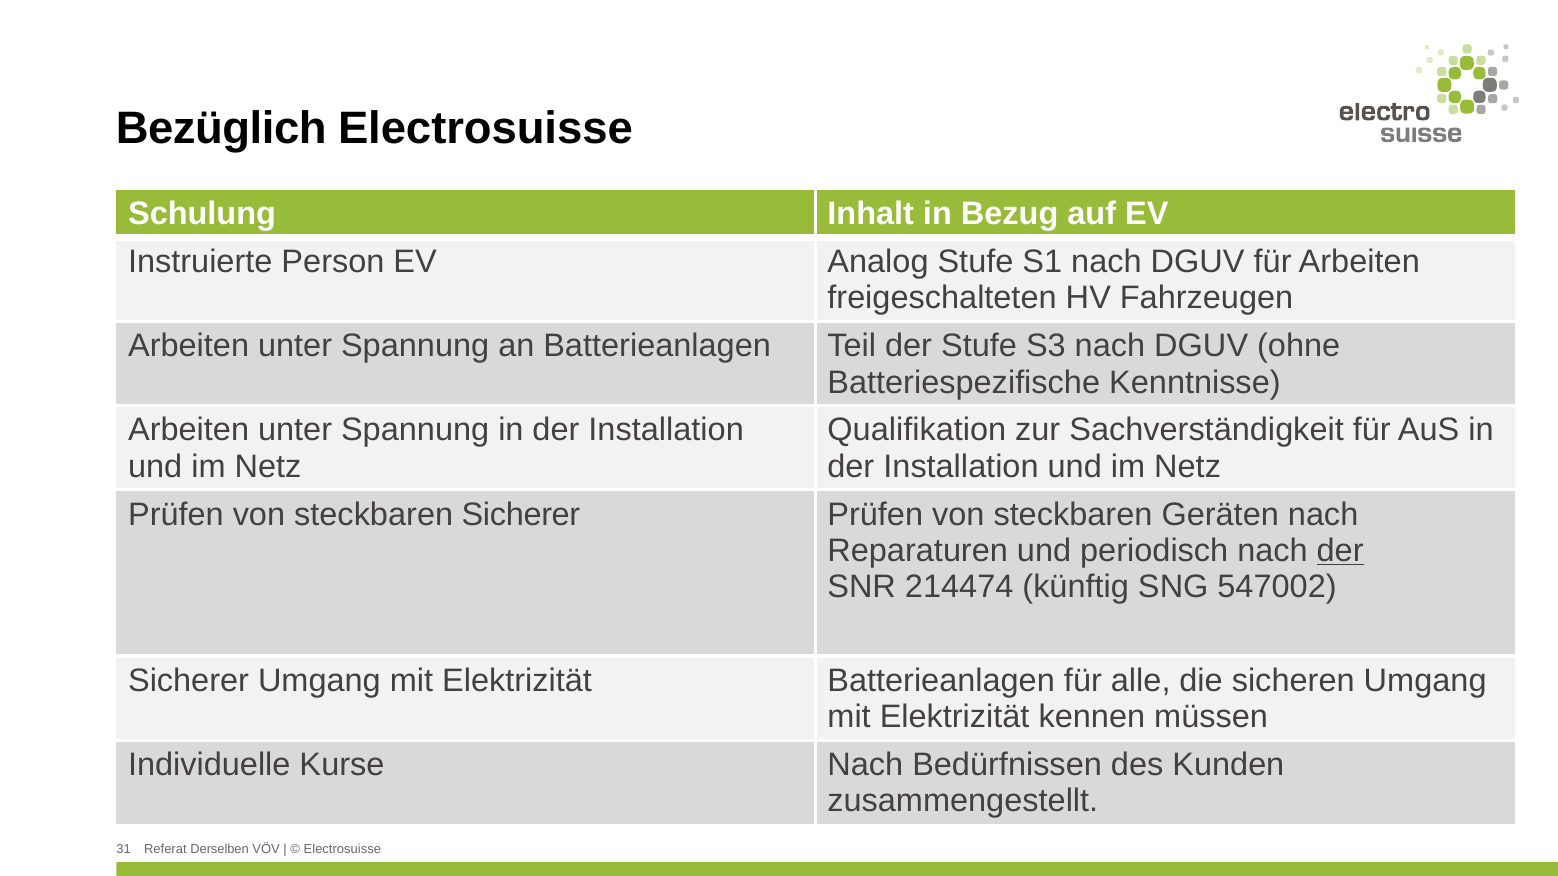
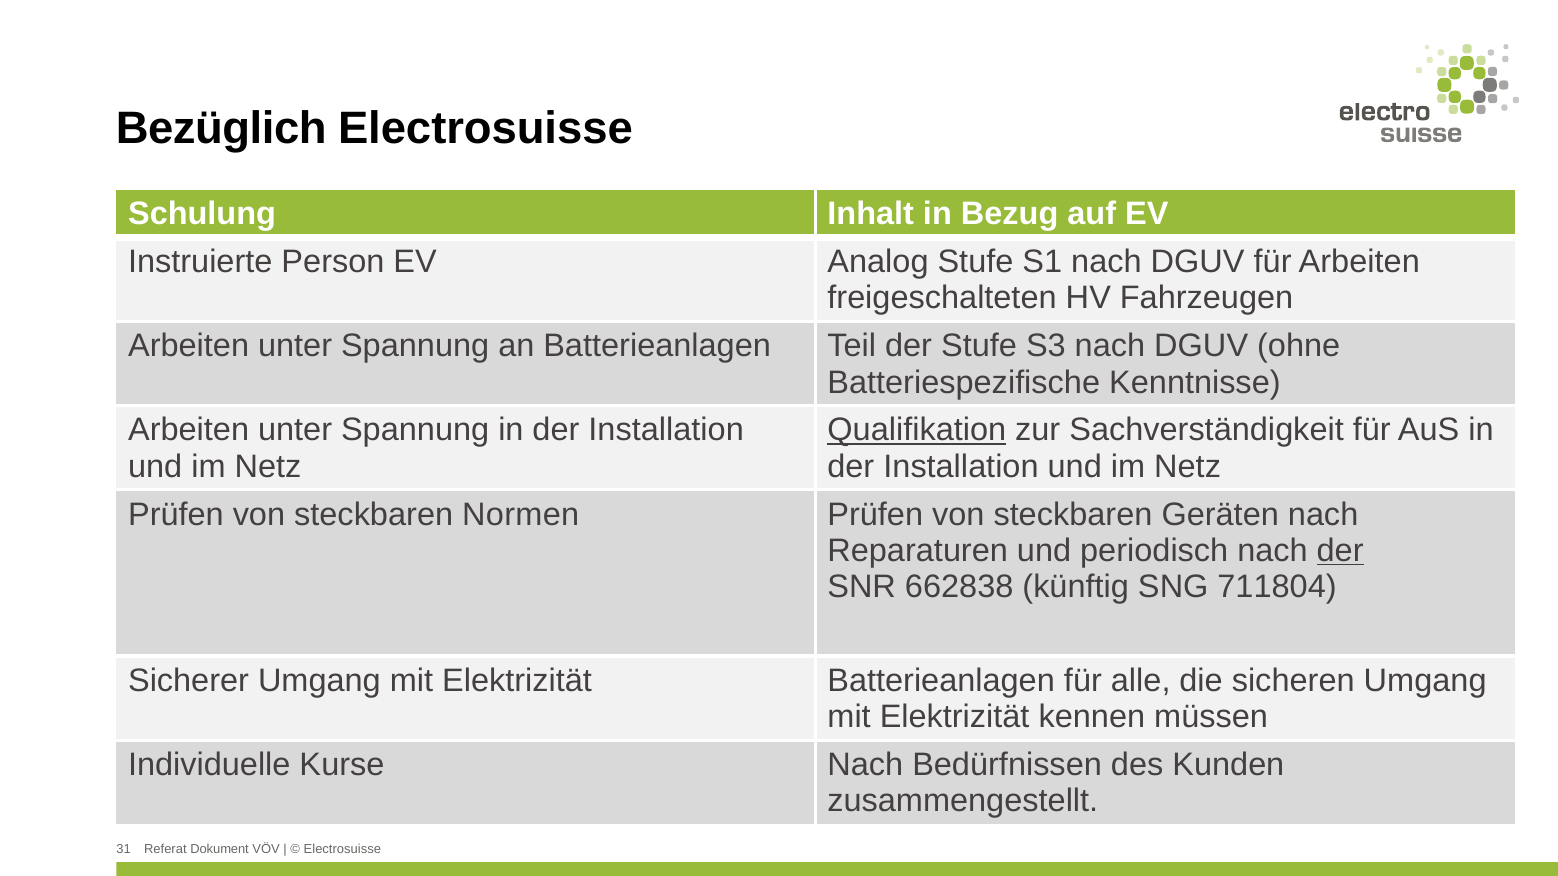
Qualifikation underline: none -> present (917, 430)
steckbaren Sicherer: Sicherer -> Normen (521, 515)
214474: 214474 -> 662838 (959, 587)
547002: 547002 -> 711804 (1277, 587)
Derselben: Derselben -> Dokument (220, 850)
